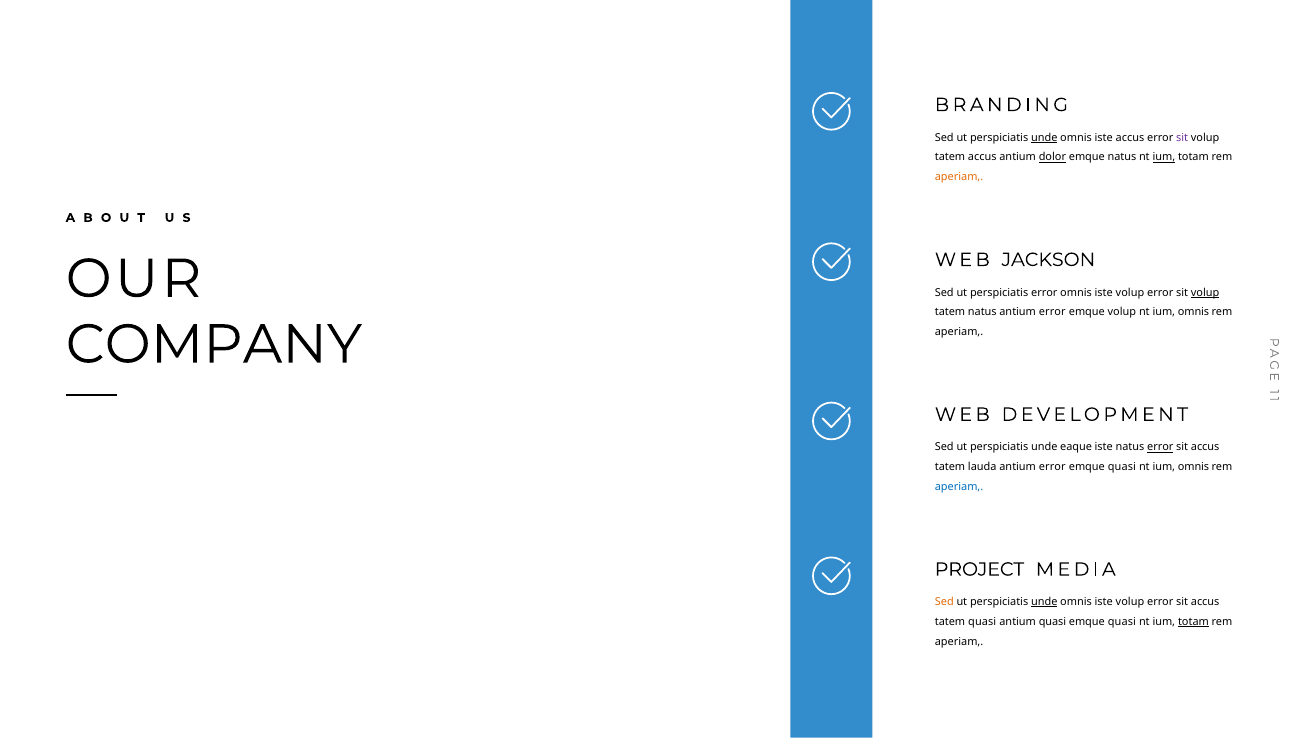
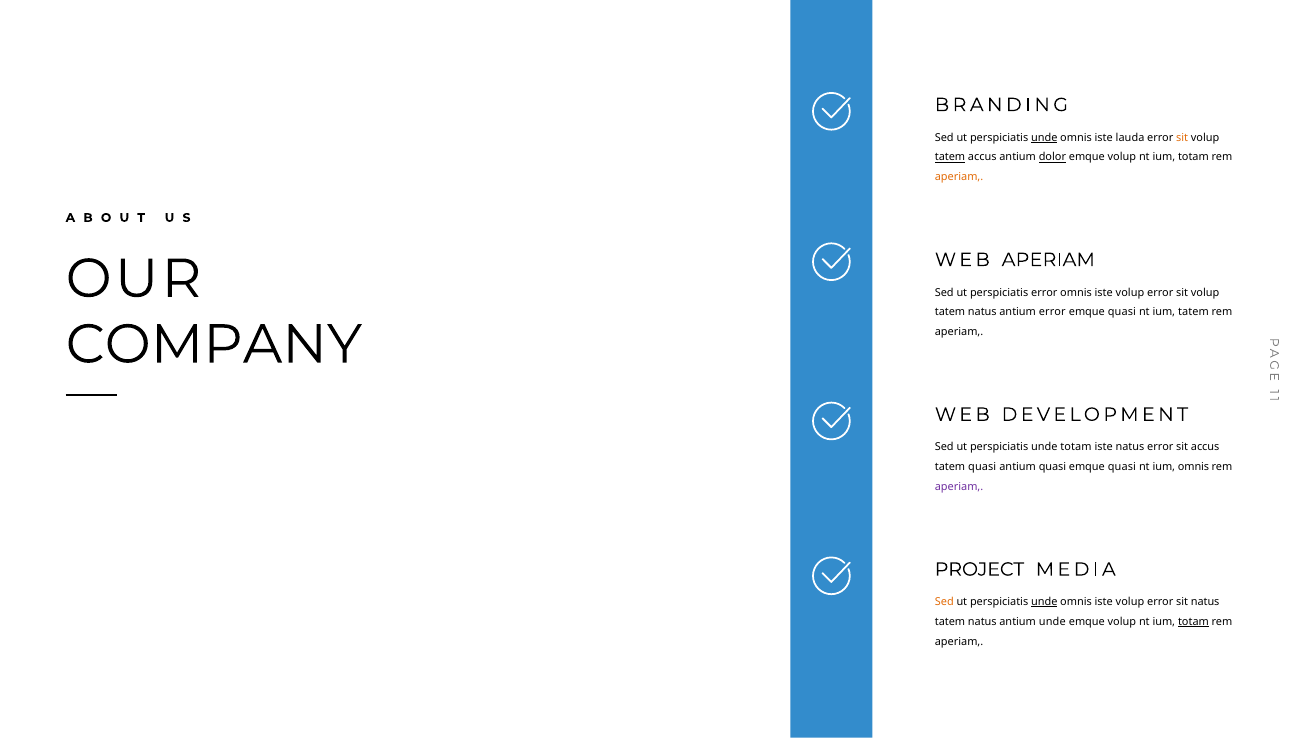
iste accus: accus -> lauda (1130, 138)
sit colour: purple -> orange (1182, 138)
tatem underline: none -> present (950, 157)
natus: natus -> volup (1122, 157)
ium underline: present -> none (1164, 157)
WEB JACKSON: JACKSON -> APERIAM (1048, 260)
volup underline: present -> none (1205, 292)
volup: volup -> quasi (1122, 312)
omnis: omnis -> tatem (1193, 312)
unde eaque: eaque -> totam (1076, 447)
error underline: present -> none (1160, 447)
tatem lauda: lauda -> quasi (982, 467)
error: error -> quasi (1052, 467)
aperiam colour: blue -> purple (959, 487)
accus: accus -> natus (1205, 602)
quasi: quasi -> natus (982, 622)
antium quasi: quasi -> unde (1052, 622)
quasi: quasi -> volup (1122, 622)
